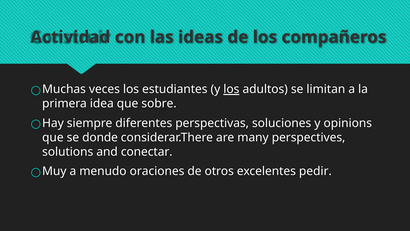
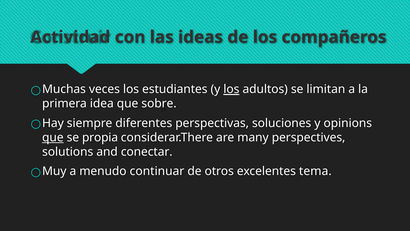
que underline: none -> present (53, 137)
donde: donde -> propia (100, 137)
oraciones: oraciones -> continuar (157, 171)
pedir: pedir -> tema (315, 171)
